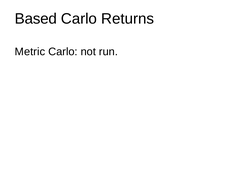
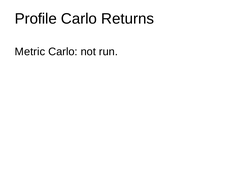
Based: Based -> Profile (36, 19)
